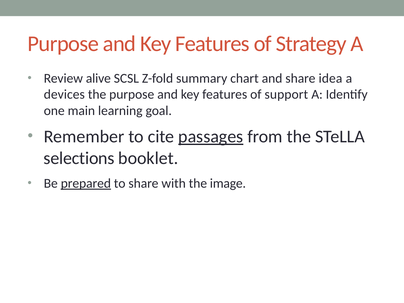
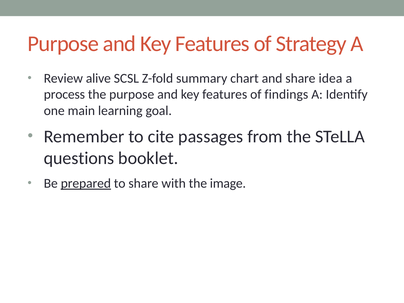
devices: devices -> process (64, 95)
support: support -> findings (286, 95)
passages underline: present -> none (211, 137)
selections: selections -> questions (79, 158)
